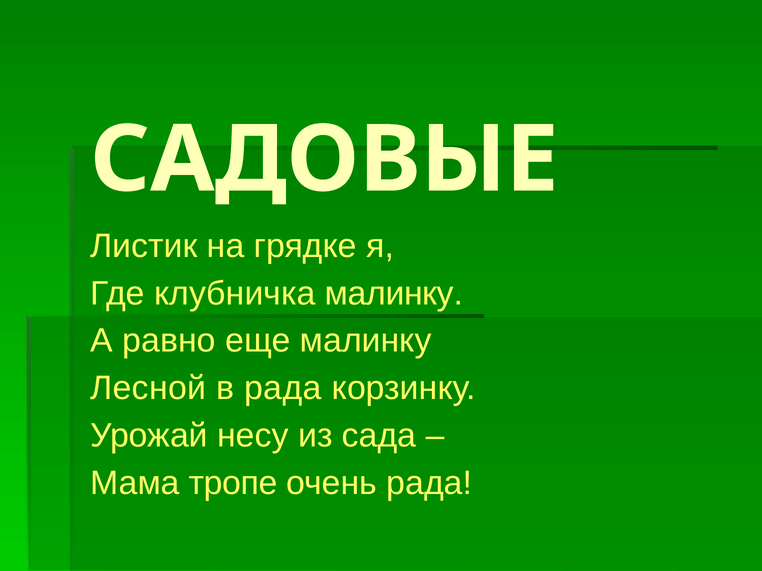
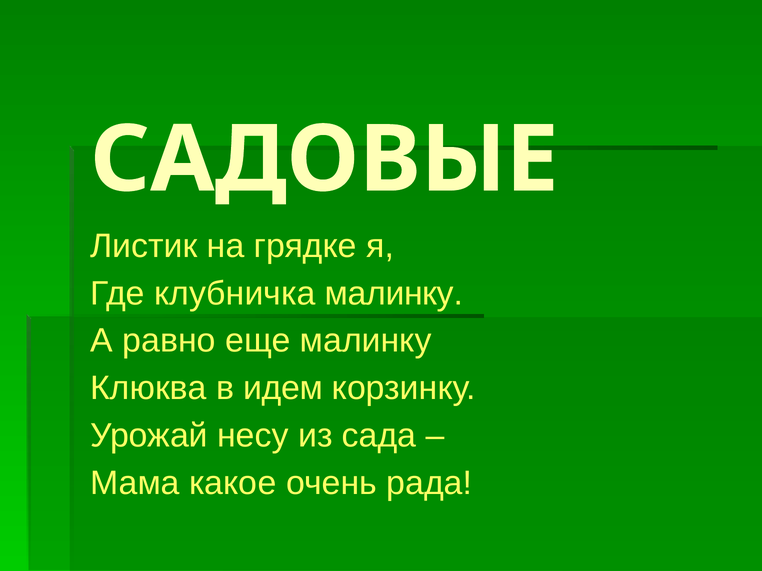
Лесной: Лесной -> Клюква (148, 389)
в рада: рада -> идем (283, 389)
тропе: тропе -> какое (233, 483)
